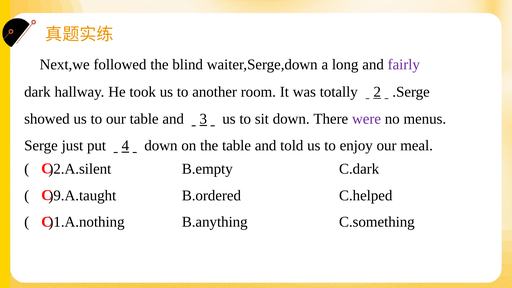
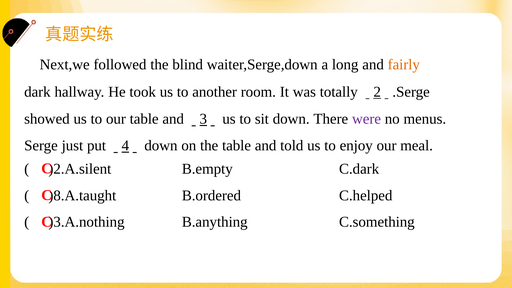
fairly colour: purple -> orange (404, 65)
)9.A.taught: )9.A.taught -> )8.A.taught (82, 196)
)1.A.nothing: )1.A.nothing -> )3.A.nothing (86, 222)
